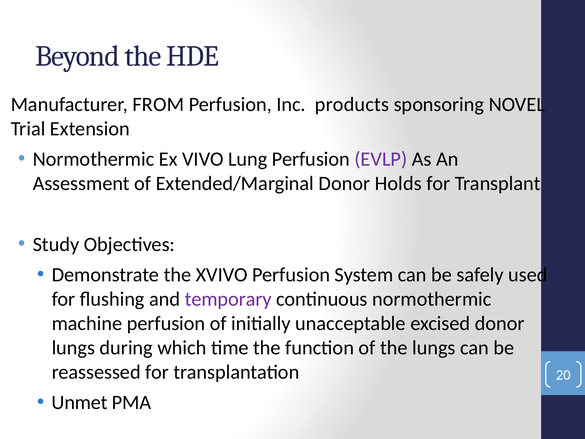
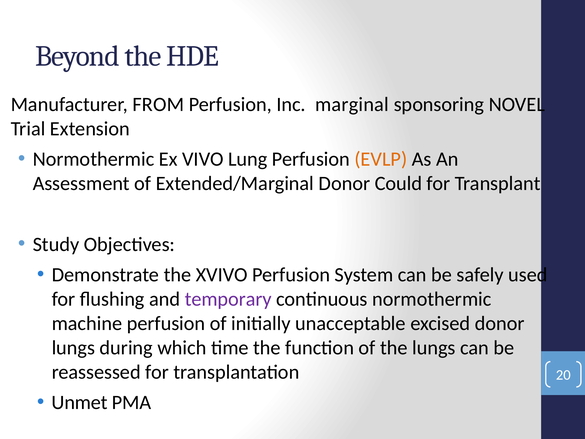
products: products -> marginal (352, 104)
EVLP colour: purple -> orange (381, 159)
Holds: Holds -> Could (398, 183)
